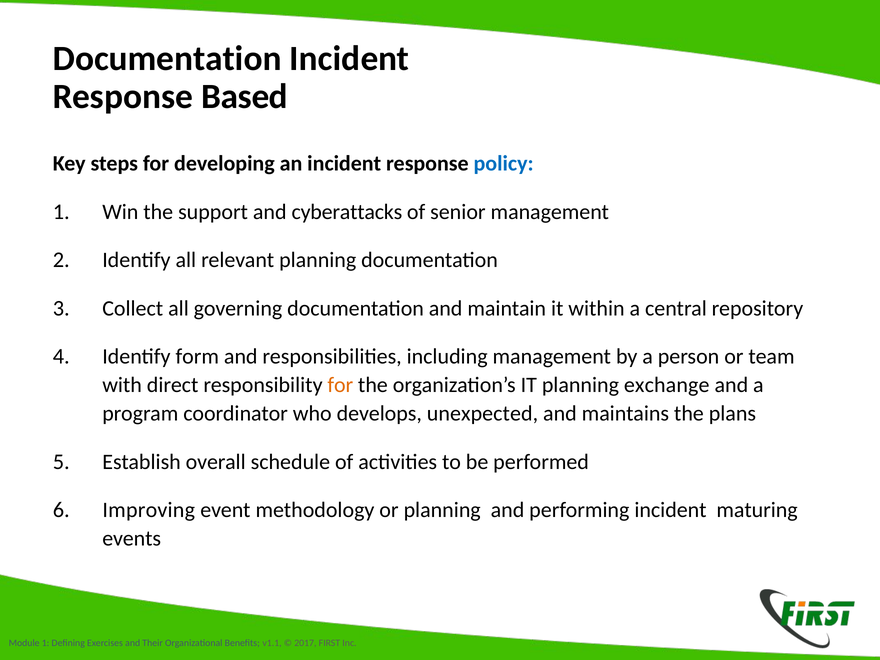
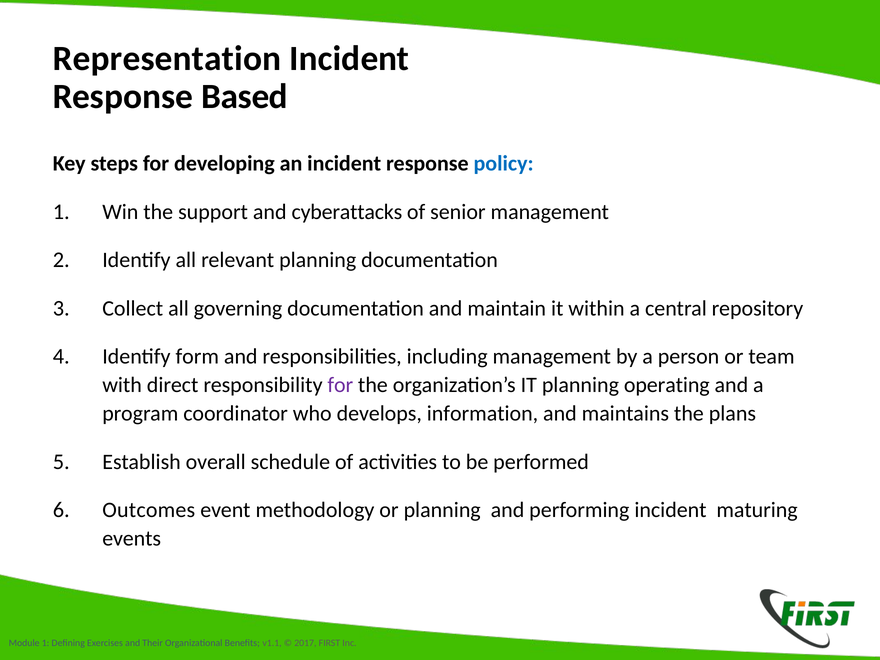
Documentation: Documentation -> Representation (167, 58)
for colour: orange -> purple (340, 385)
exchange: exchange -> operating (667, 385)
unexpected: unexpected -> information (483, 414)
Improving: Improving -> Outcomes (149, 510)
